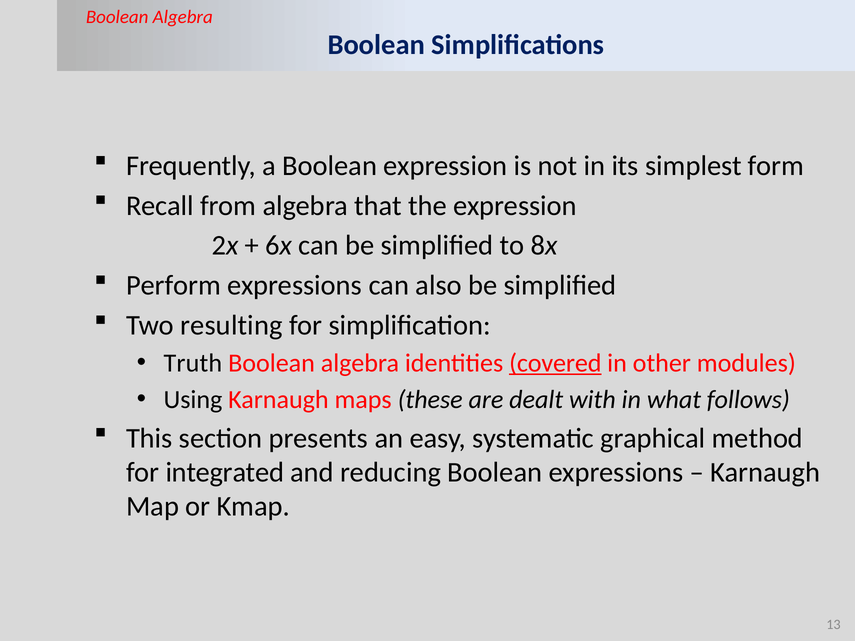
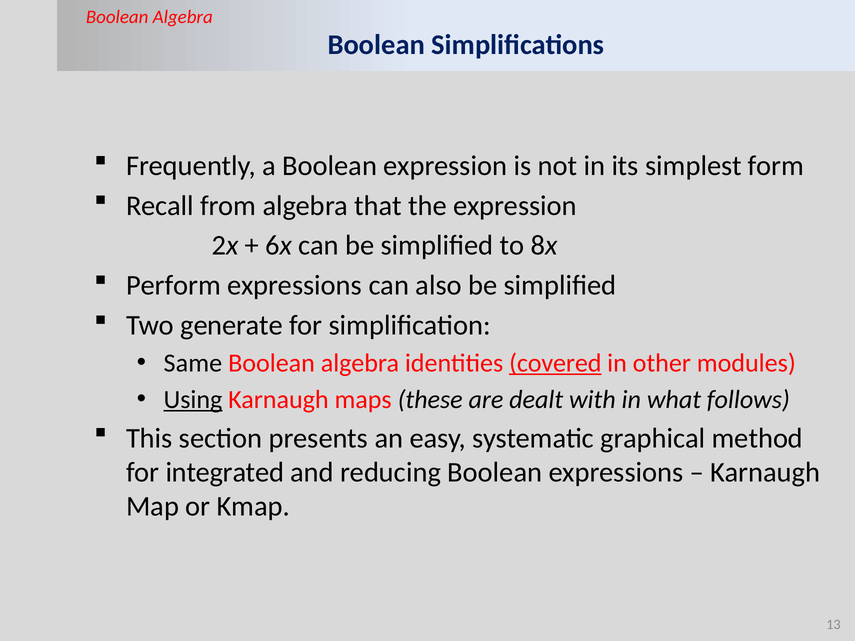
resulting: resulting -> generate (232, 325)
Truth: Truth -> Same (193, 363)
Using underline: none -> present (193, 400)
